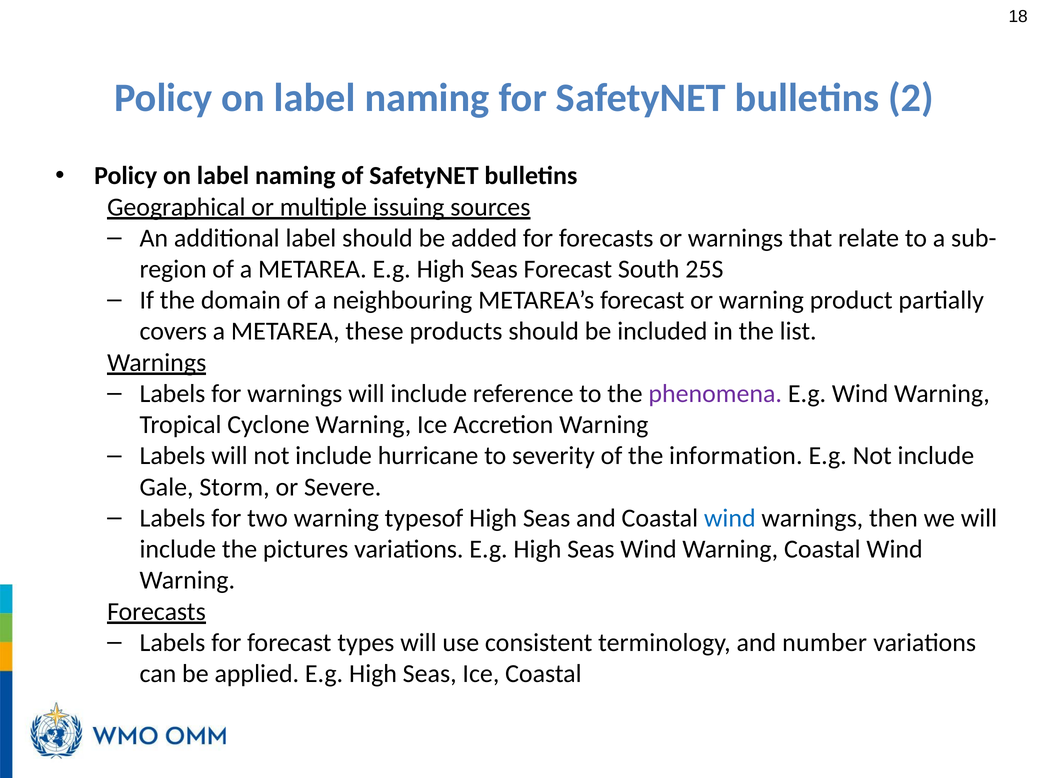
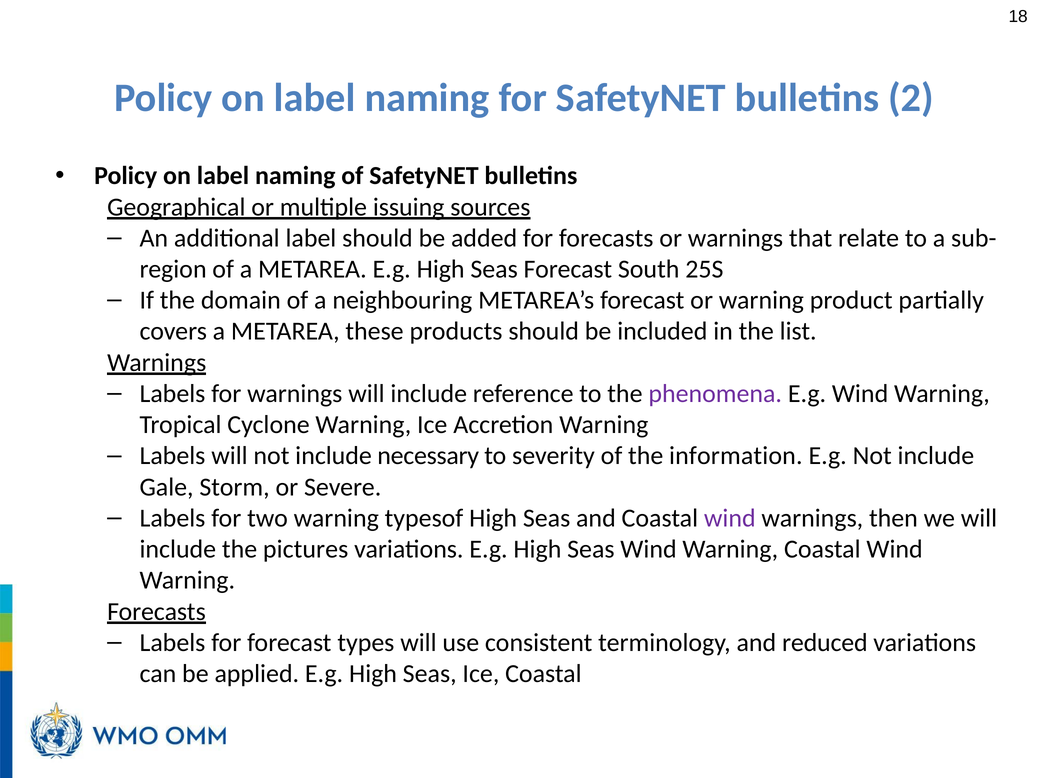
hurricane: hurricane -> necessary (428, 456)
wind colour: blue -> purple (730, 518)
number: number -> reduced (825, 643)
